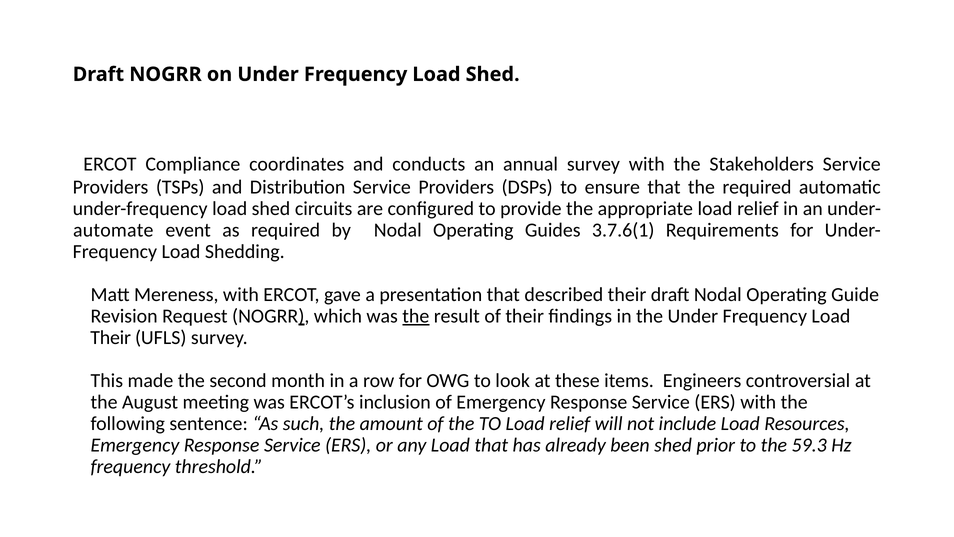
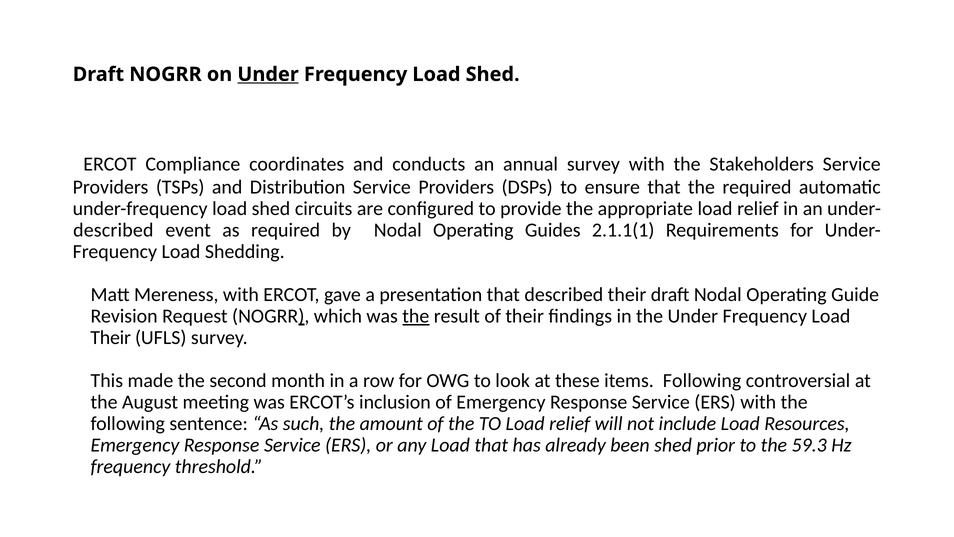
Under underline: none -> present (268, 74)
automate: automate -> described (113, 230)
3.7.6(1: 3.7.6(1 -> 2.1.1(1 (623, 230)
items Engineers: Engineers -> Following (702, 380)
